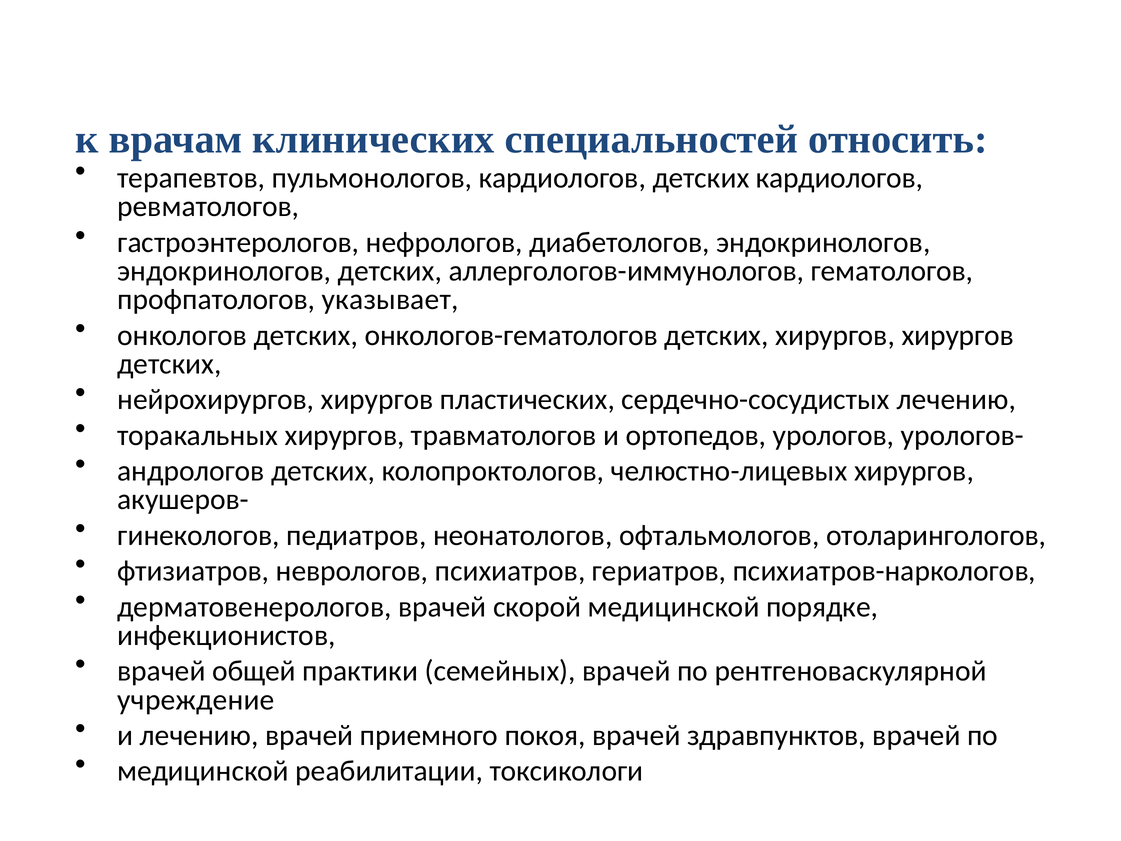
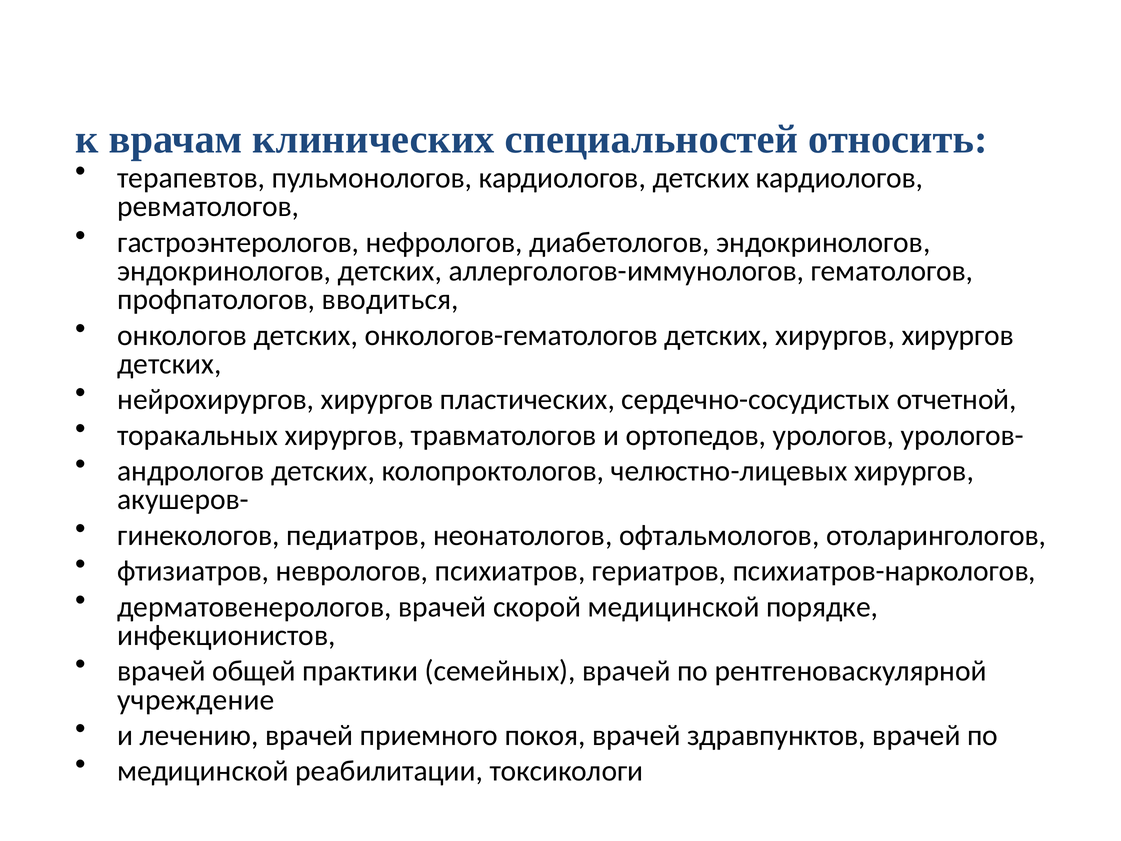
указывает: указывает -> вводиться (390, 300)
сердечно-сосудистых лечению: лечению -> отчетной (957, 400)
